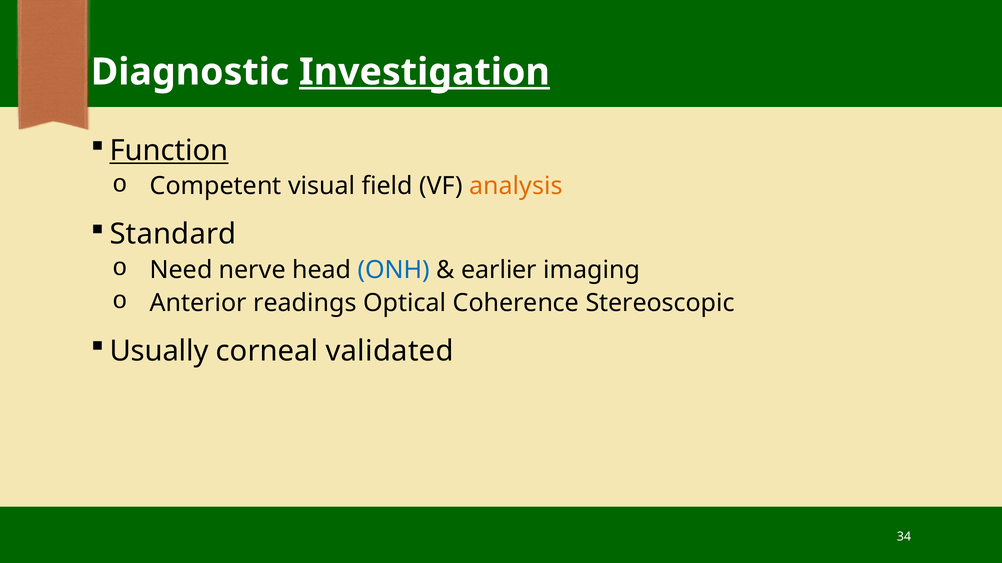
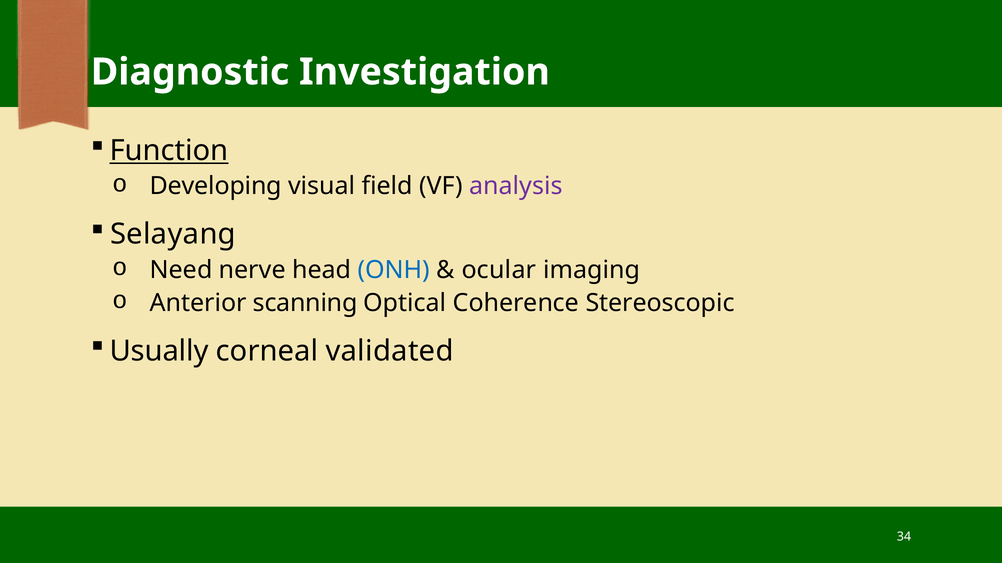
Investigation underline: present -> none (424, 72)
Competent: Competent -> Developing (216, 186)
analysis colour: orange -> purple (516, 186)
Standard: Standard -> Selayang (173, 234)
earlier: earlier -> ocular (499, 270)
readings: readings -> scanning (305, 303)
